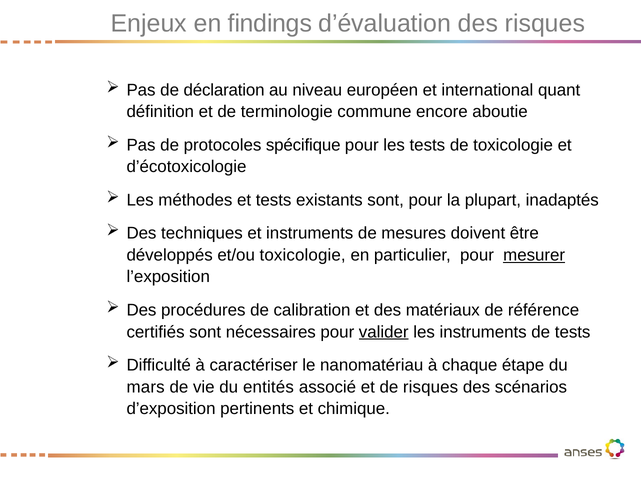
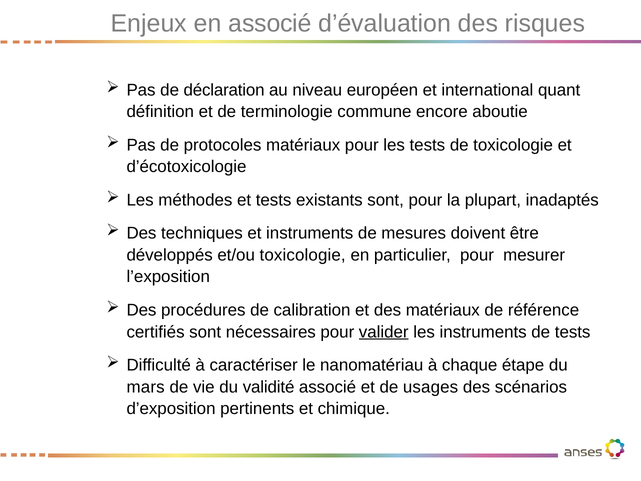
en findings: findings -> associé (270, 23)
protocoles spécifique: spécifique -> matériaux (303, 145)
mesurer underline: present -> none (534, 255)
entités: entités -> validité (269, 387)
de risques: risques -> usages (431, 387)
